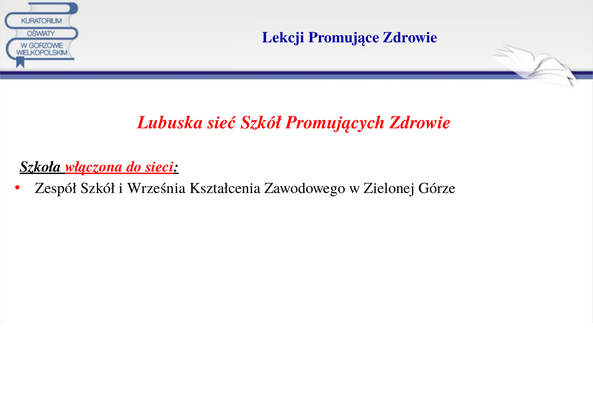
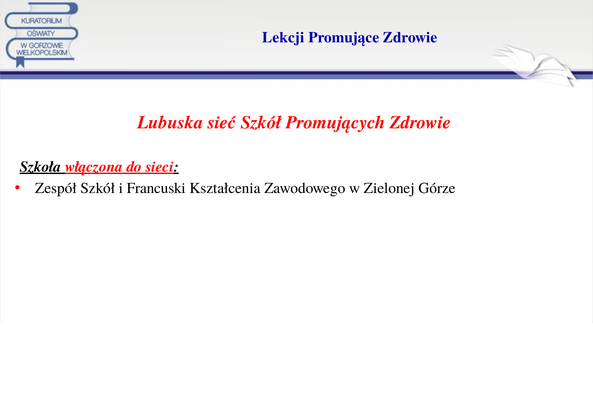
Września: Września -> Francuski (156, 188)
